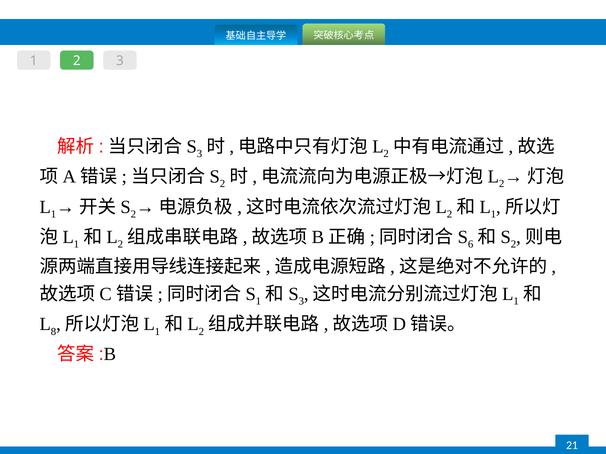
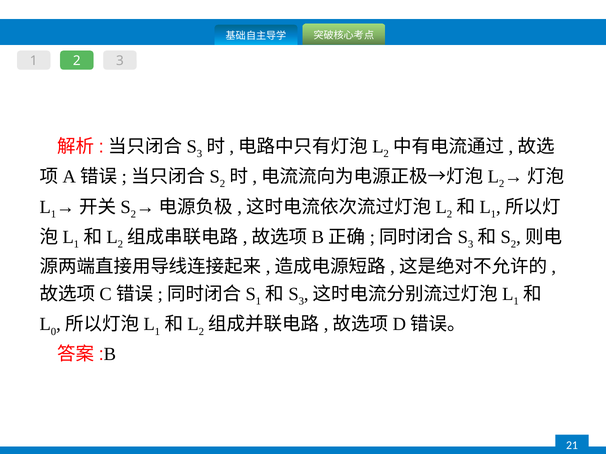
6: 6 -> 3 (471, 245)
8: 8 -> 0 (54, 332)
